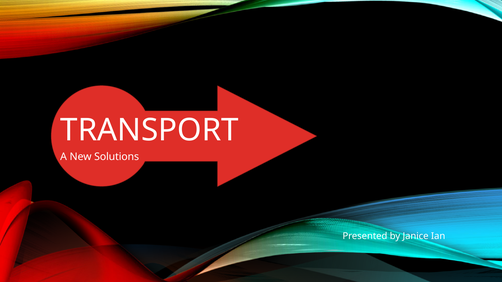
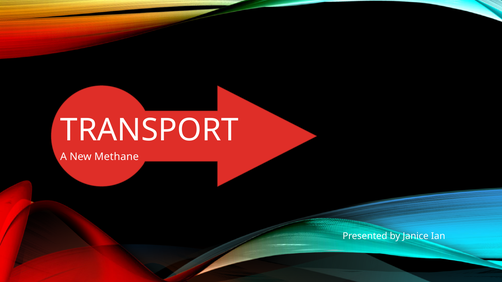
Solutions: Solutions -> Methane (117, 157)
